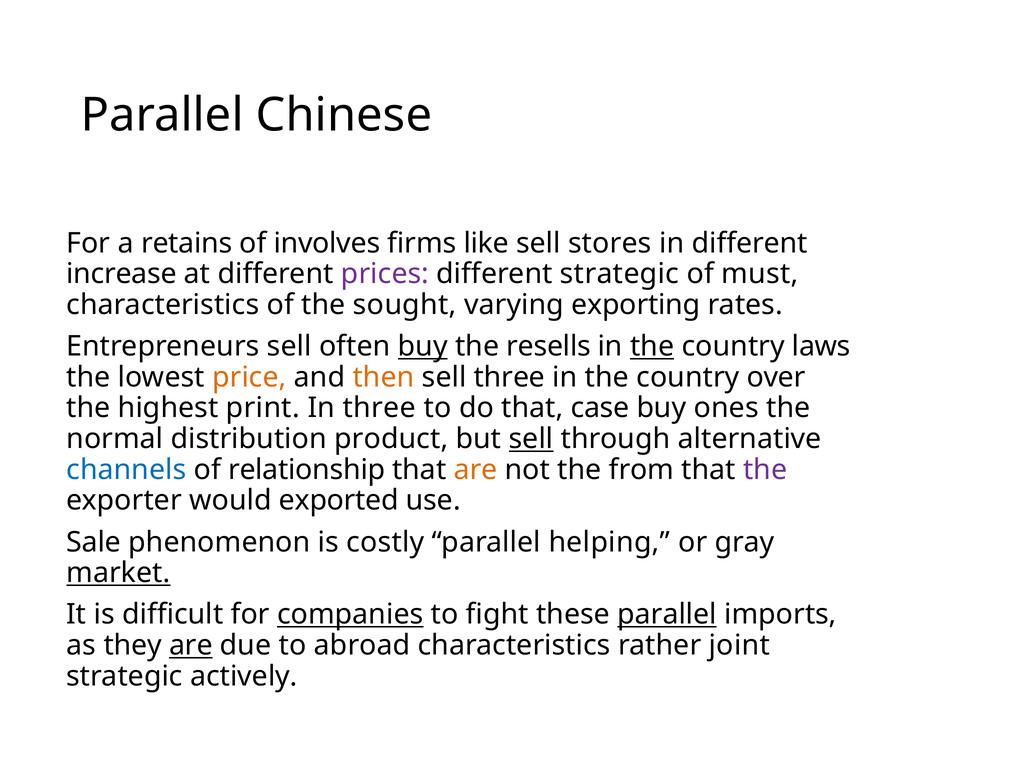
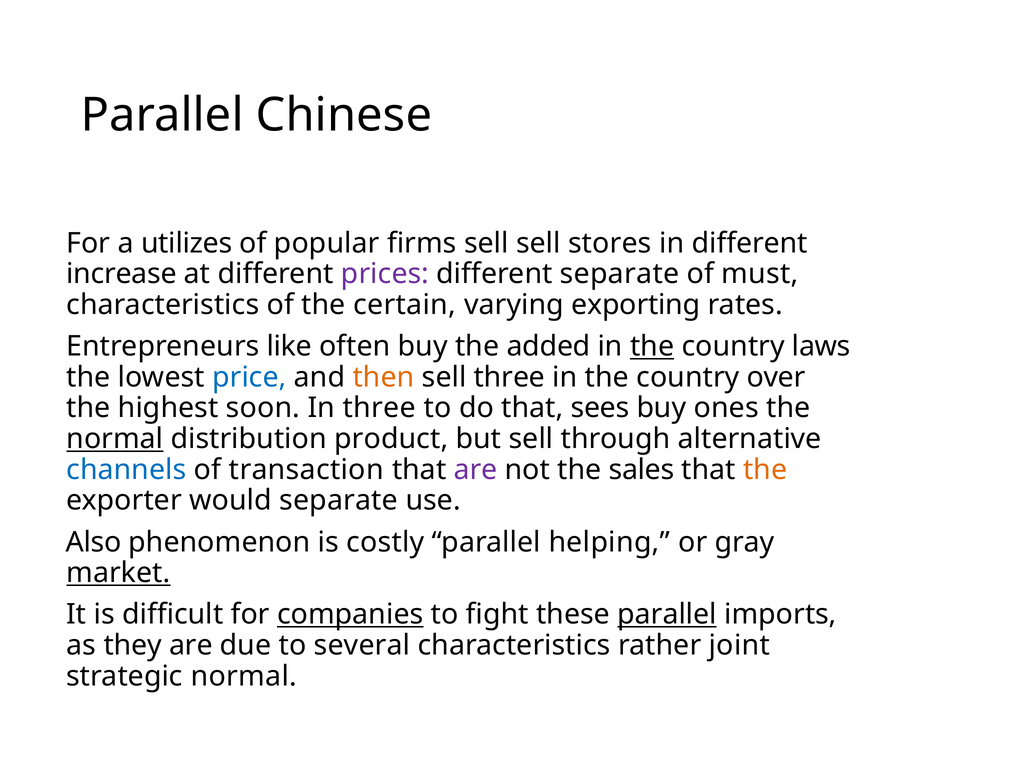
retains: retains -> utilizes (187, 243)
involves: involves -> popular (327, 243)
firms like: like -> sell (486, 243)
different strategic: strategic -> separate (620, 274)
sought: sought -> certain (405, 305)
Entrepreneurs sell: sell -> like (289, 346)
buy underline: present -> none (423, 346)
resells: resells -> added (549, 346)
price colour: orange -> blue (249, 377)
print: print -> soon (263, 408)
case: case -> sees (600, 408)
normal underline: none -> present (115, 439)
sell underline: present -> none (531, 439)
relationship: relationship -> transaction (306, 470)
are colour: orange -> purple (476, 470)
from: from -> sales (642, 470)
the colour: purple -> orange (765, 470)
would exported: exported -> separate (339, 501)
Sale: Sale -> Also (94, 542)
are underline: present -> none (191, 645)
abroad: abroad -> several (362, 645)
strategic actively: actively -> normal (244, 676)
